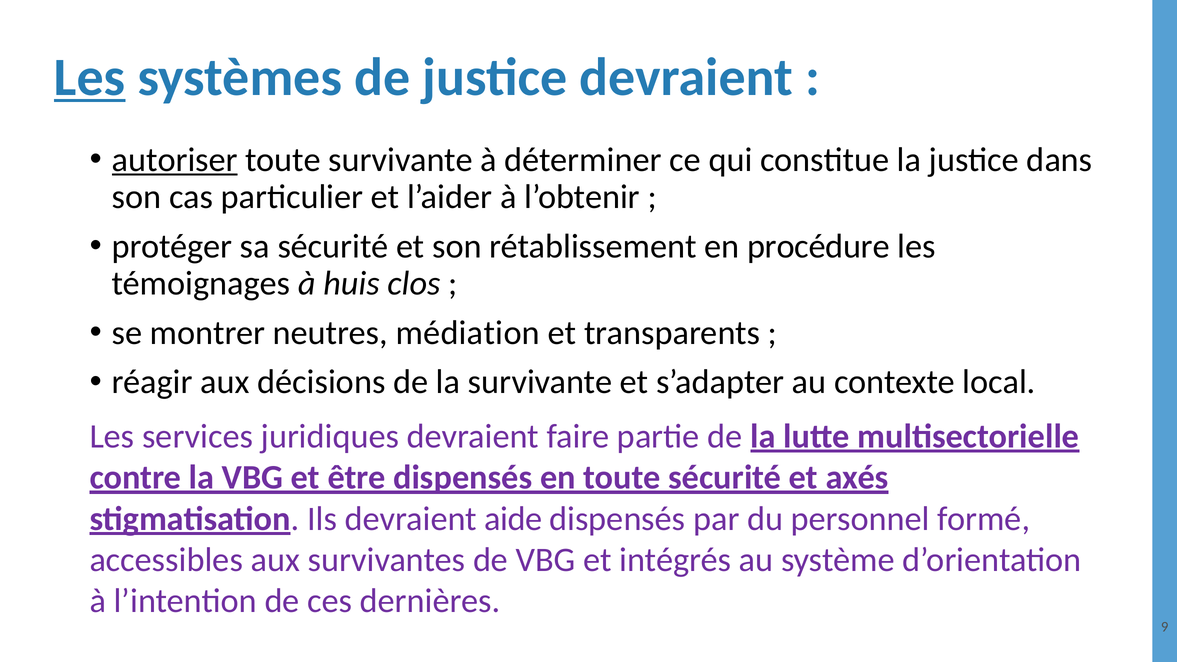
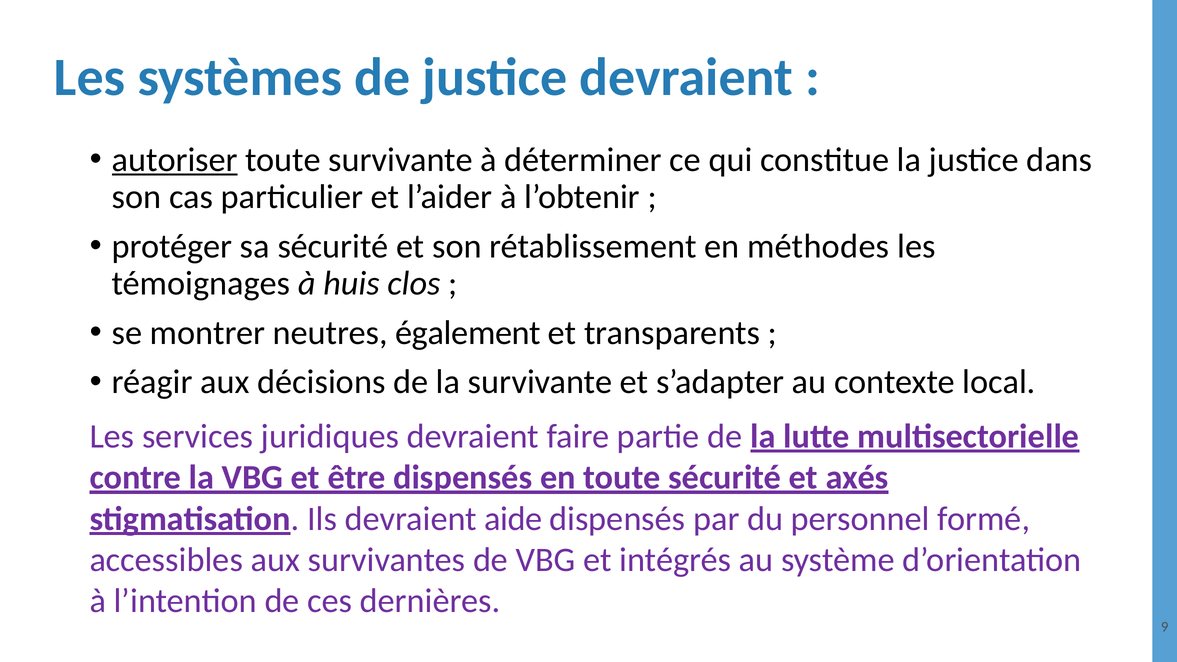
Les underline: present -> none (90, 77)
procédure: procédure -> méthodes (818, 246)
médiation: médiation -> également (468, 333)
